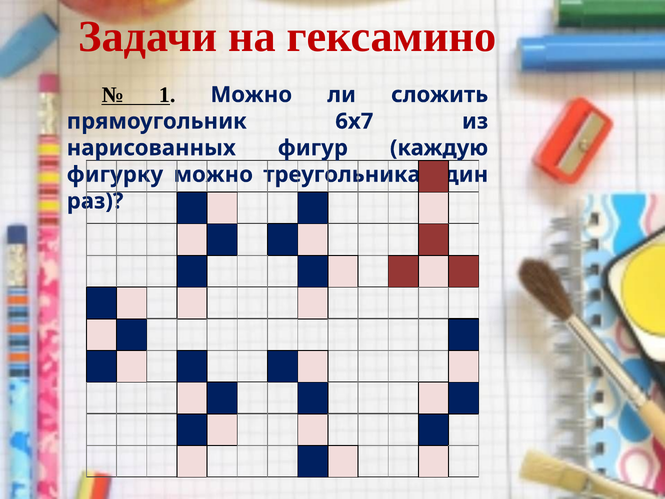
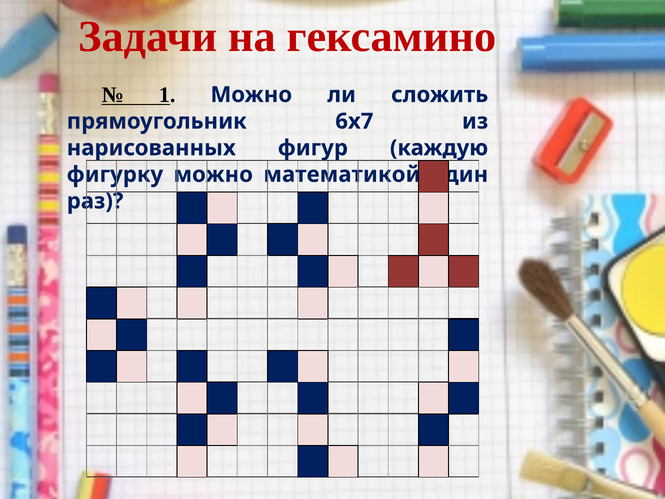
треугольника: треугольника -> математикой (342, 174)
